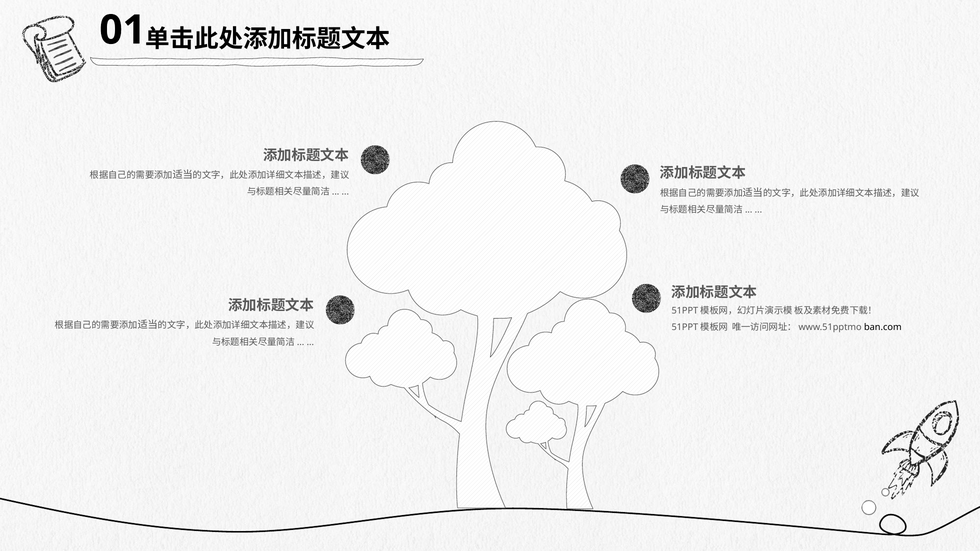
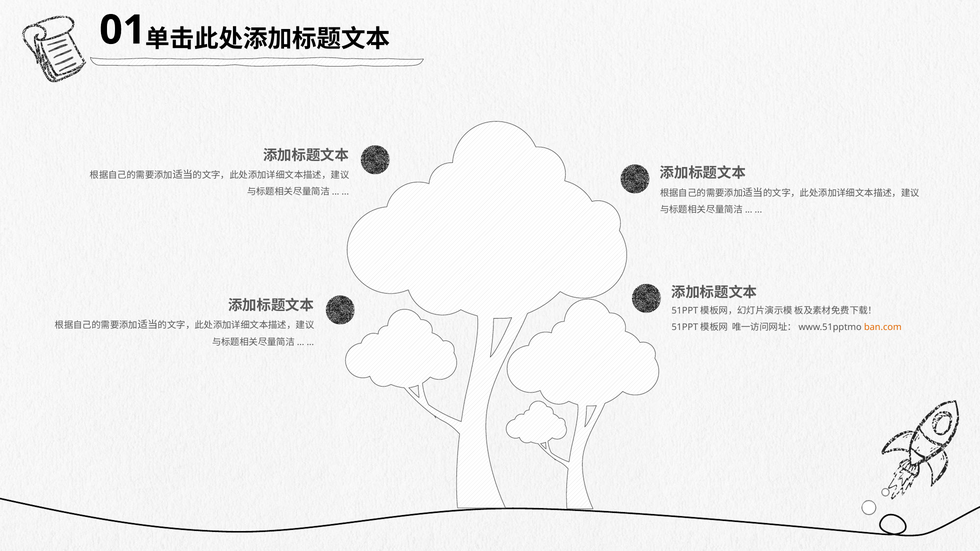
ban.com colour: black -> orange (883, 327)
